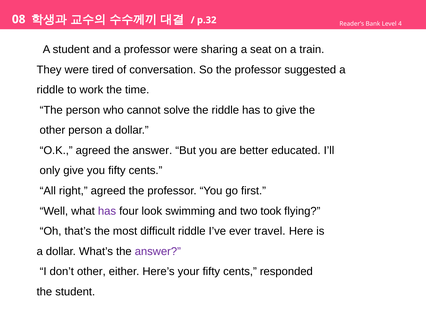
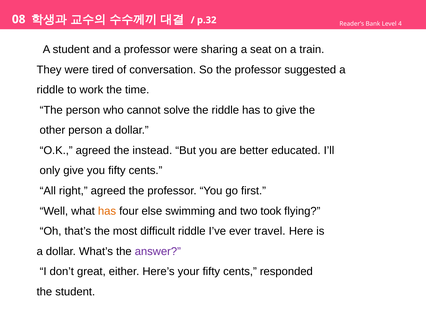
agreed the answer: answer -> instead (152, 151)
has colour: purple -> orange (107, 211)
look: look -> else (152, 211)
don’t other: other -> great (91, 272)
